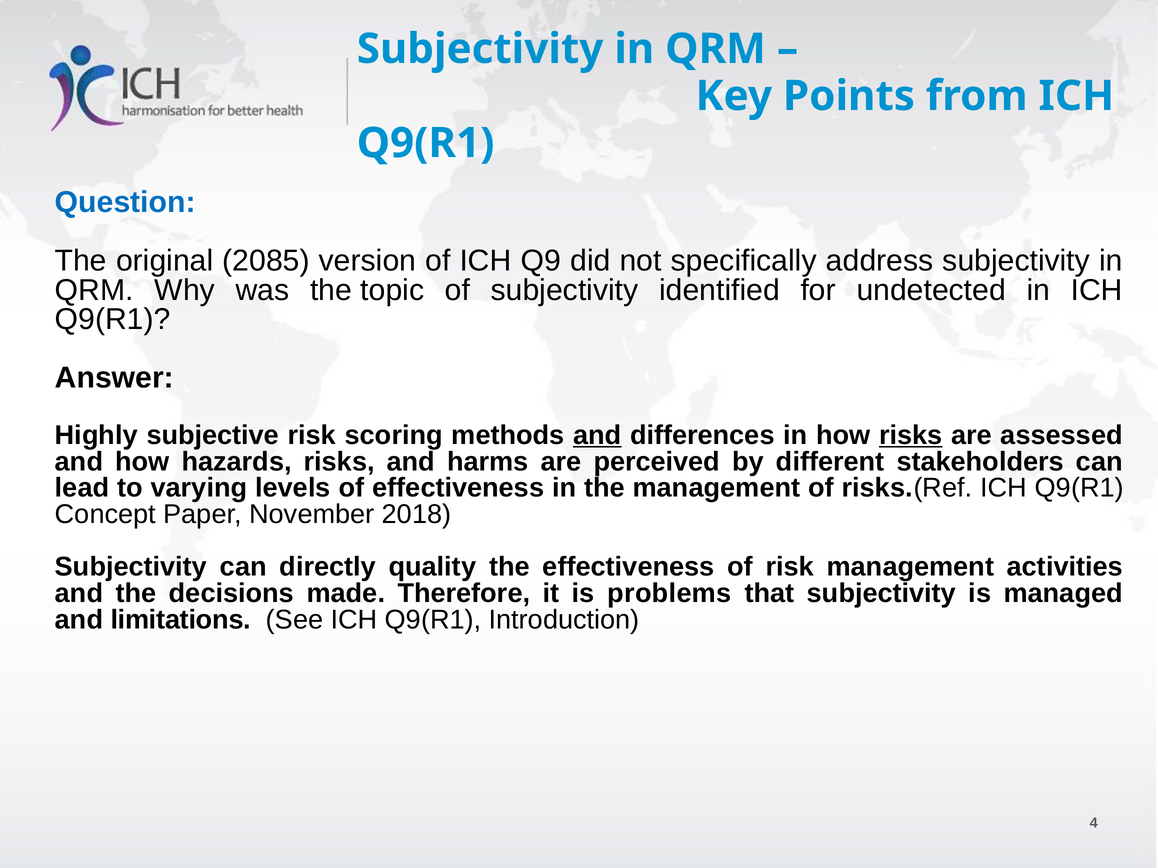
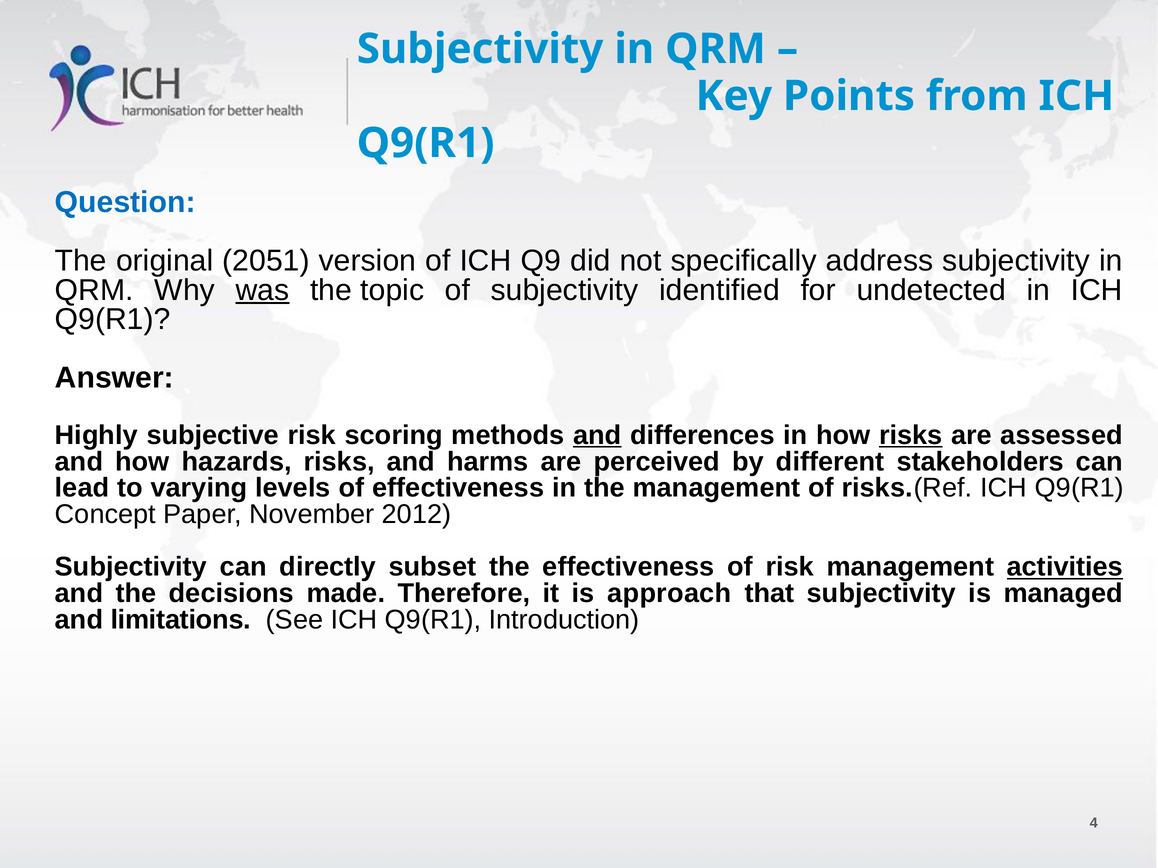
2085: 2085 -> 2051 (266, 261)
was underline: none -> present (262, 290)
2018: 2018 -> 2012 (417, 515)
quality: quality -> subset (432, 567)
activities underline: none -> present (1065, 567)
problems: problems -> approach (669, 594)
